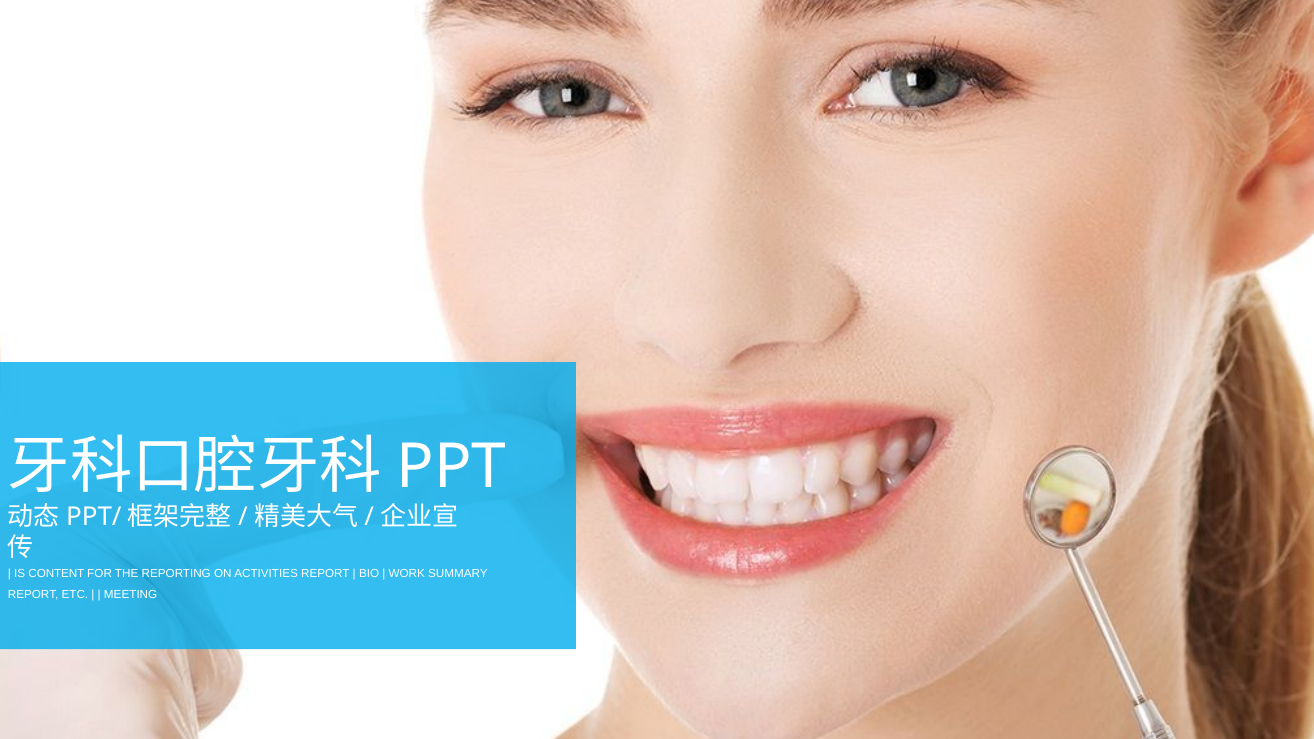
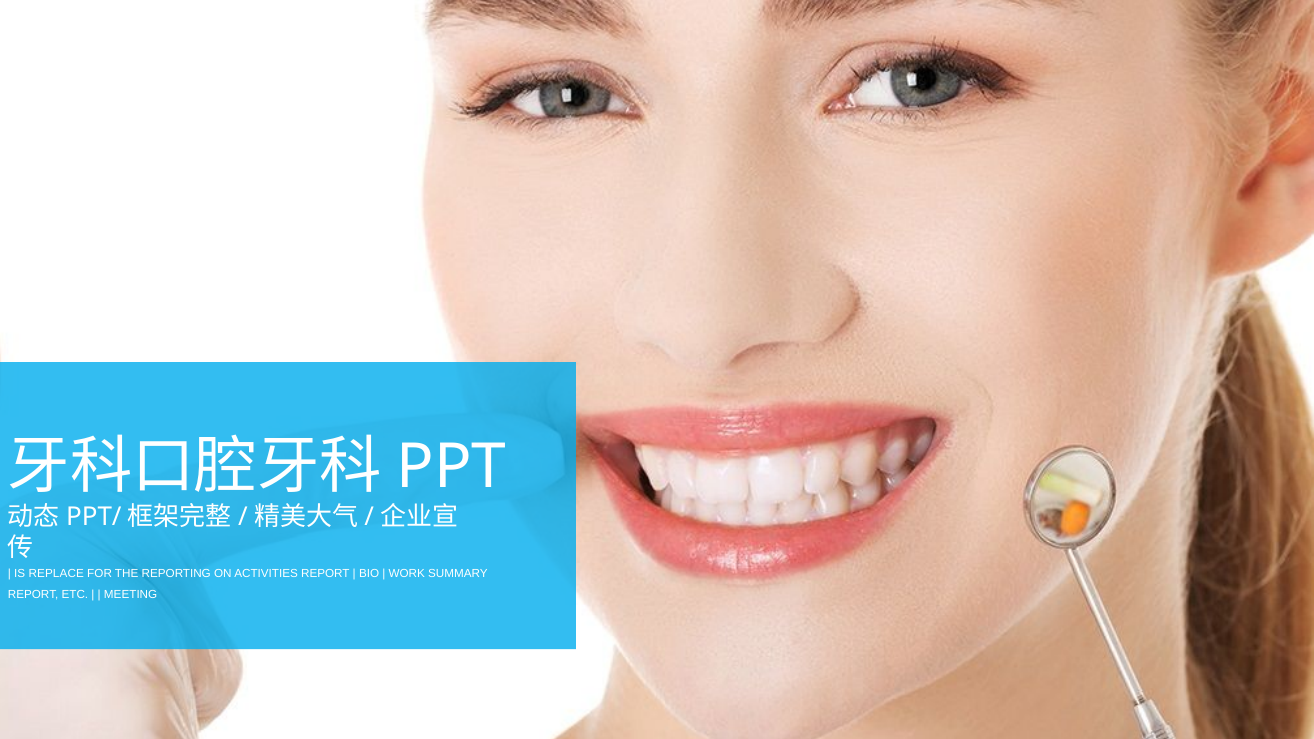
CONTENT: CONTENT -> REPLACE (56, 573)
